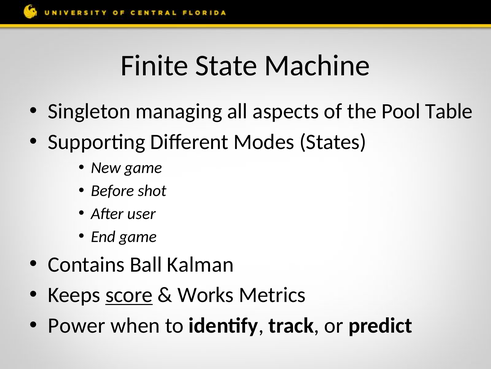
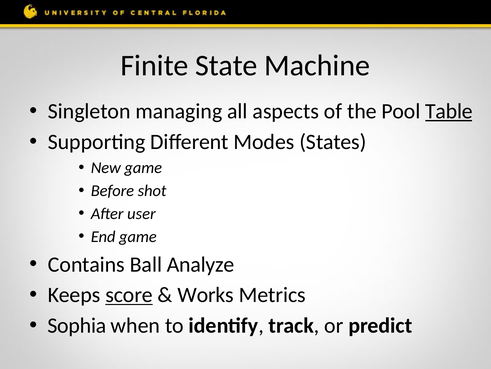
Table underline: none -> present (449, 111)
Kalman: Kalman -> Analyze (201, 264)
Power: Power -> Sophia (77, 325)
